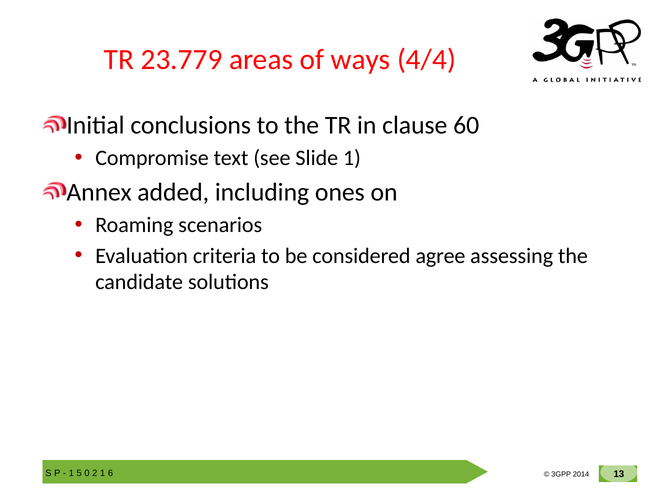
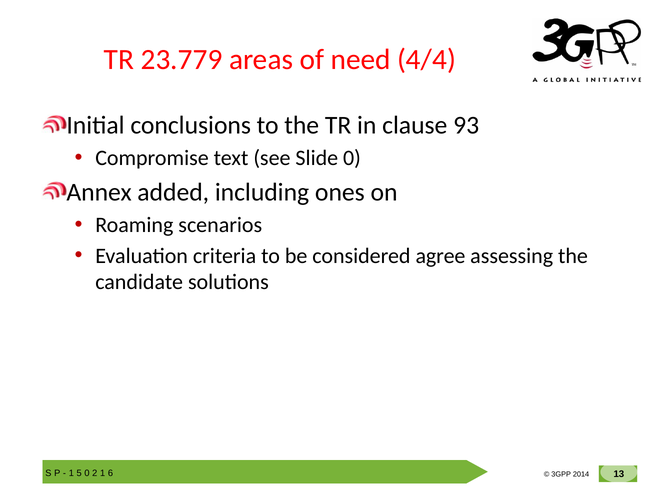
ways: ways -> need (361, 60)
60: 60 -> 93 (466, 125)
Slide 1: 1 -> 0 (352, 158)
